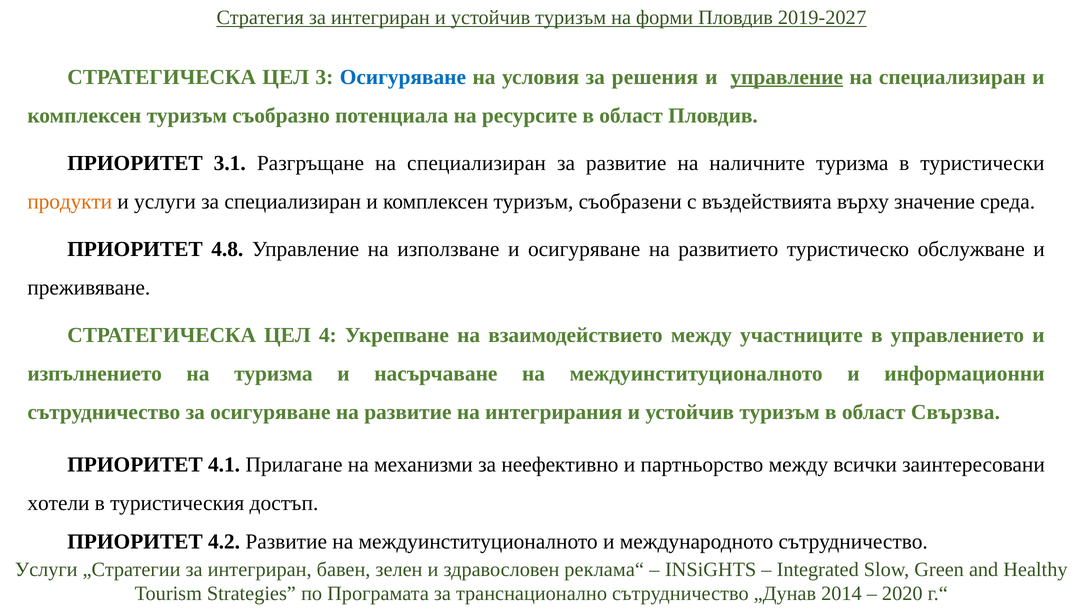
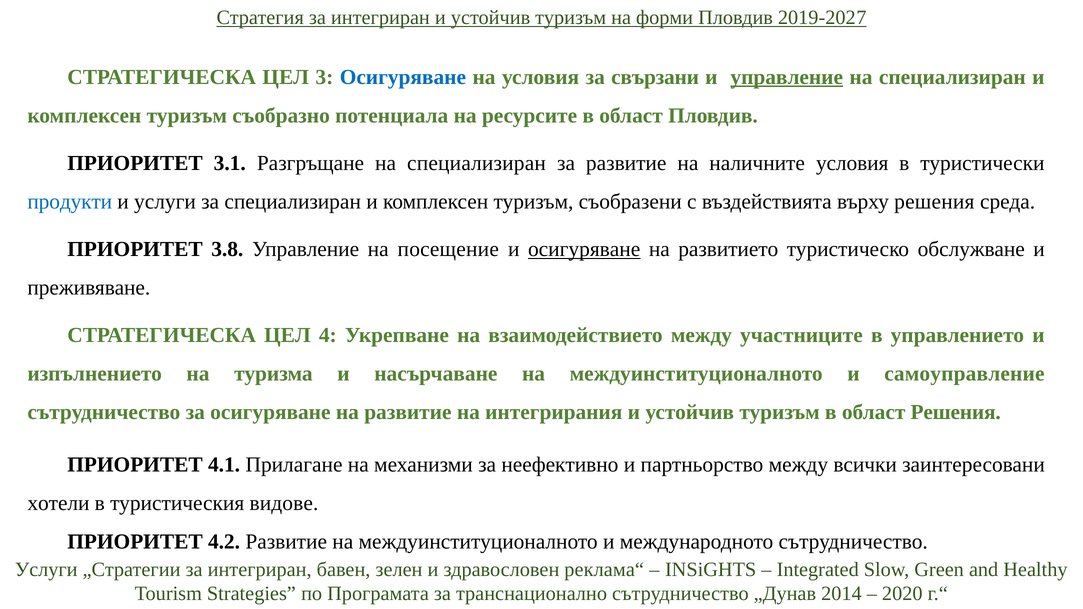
решения: решения -> свързани (655, 77)
наличните туризма: туризма -> условия (852, 163)
продукти colour: orange -> blue (70, 202)
върху значение: значение -> решения (934, 202)
4.8: 4.8 -> 3.8 (227, 249)
използване: използване -> посещение (448, 249)
осигуряване underline: none -> present (584, 249)
информационни: информационни -> самоуправление (964, 374)
област Свързва: Свързва -> Решения (956, 413)
достъп: достъп -> видове (284, 503)
